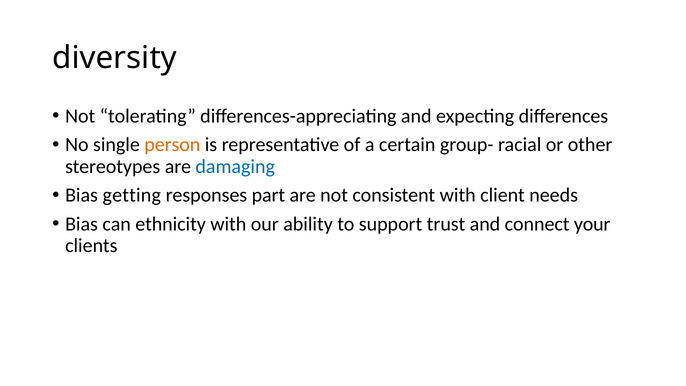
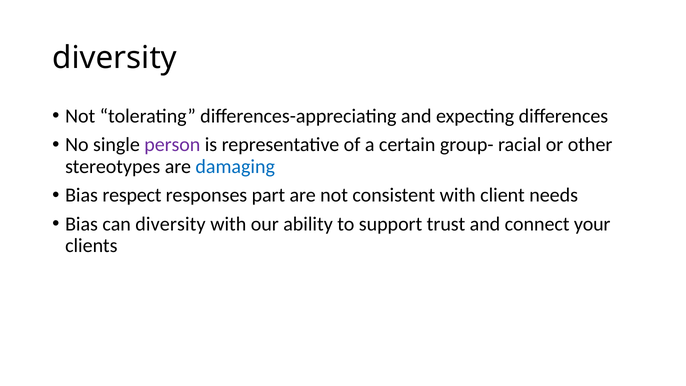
person colour: orange -> purple (172, 145)
getting: getting -> respect (132, 195)
can ethnicity: ethnicity -> diversity (170, 224)
